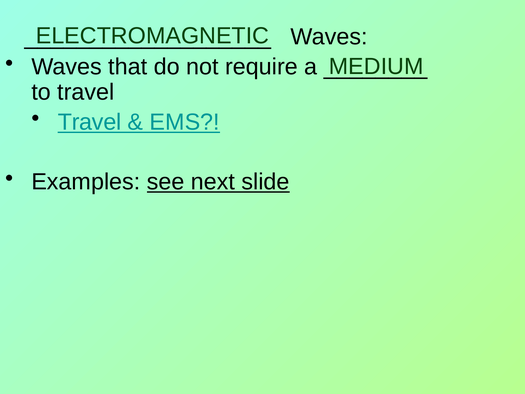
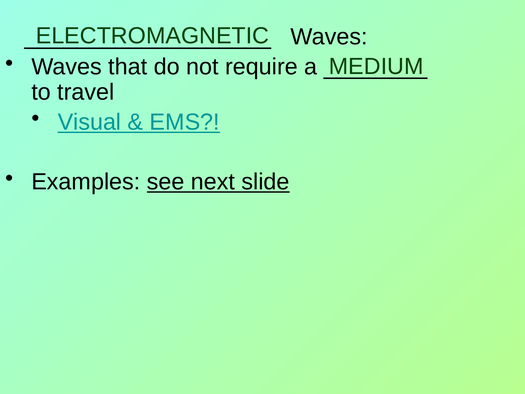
Travel: Travel -> Visual (89, 122)
